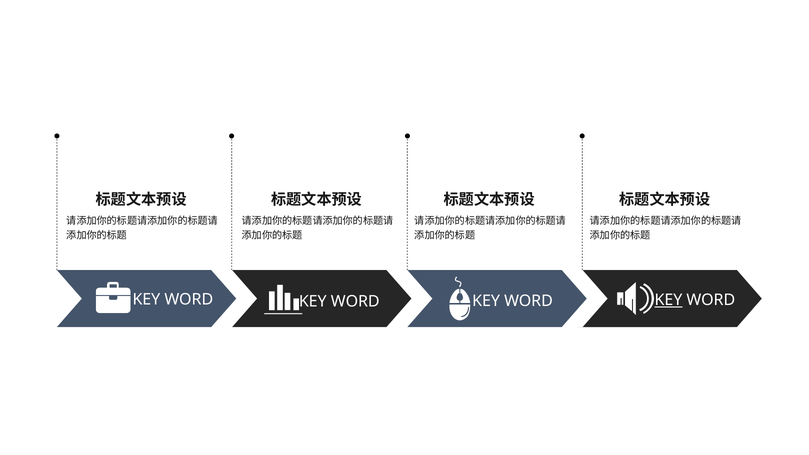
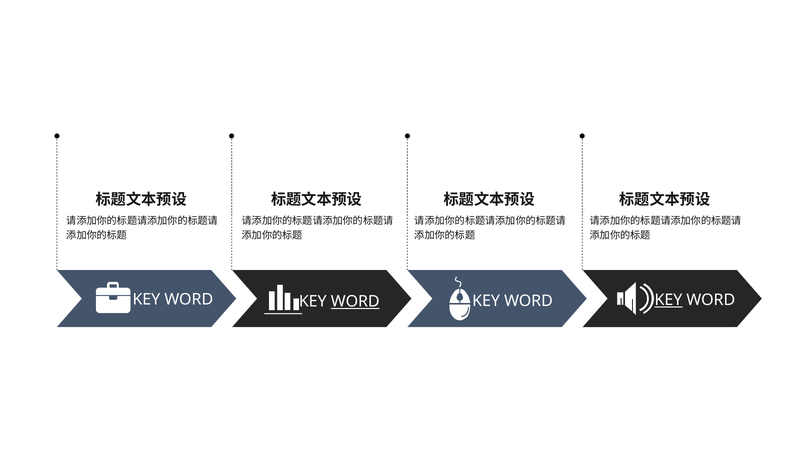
WORD underline: none -> present (355, 302)
